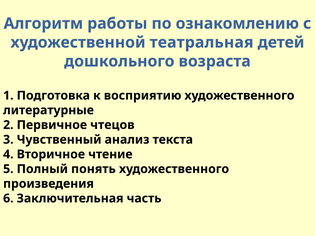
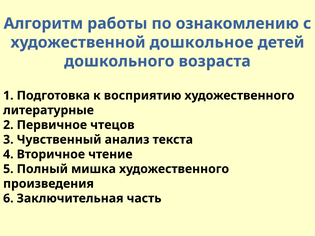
театральная: театральная -> дошкольное (202, 42)
понять: понять -> мишка (94, 169)
